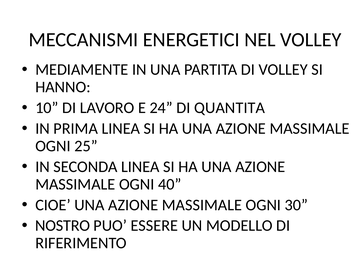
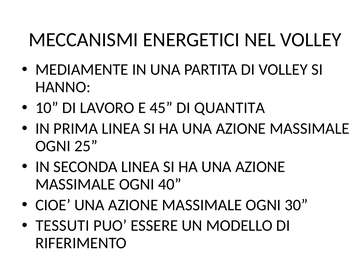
24: 24 -> 45 (161, 108)
NOSTRO: NOSTRO -> TESSUTI (62, 226)
